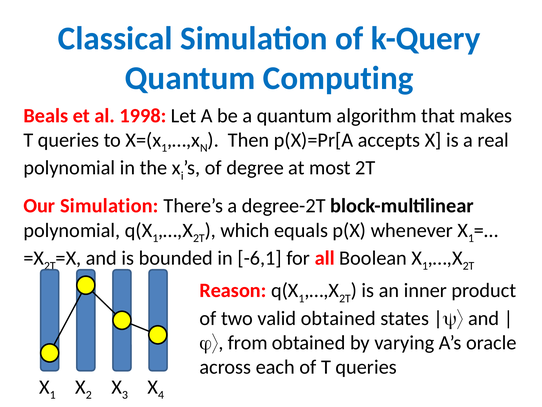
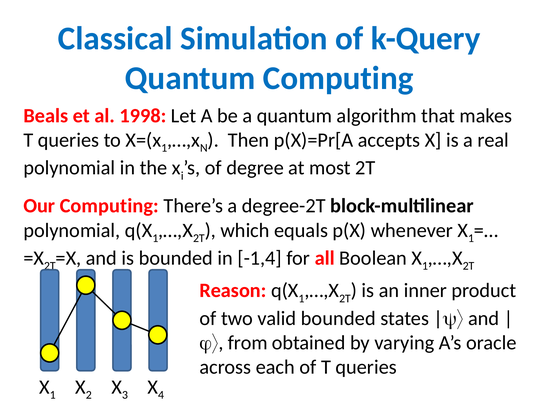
Our Simulation: Simulation -> Computing (109, 206)
-6,1: -6,1 -> -1,4 (260, 258)
valid obtained: obtained -> bounded (338, 318)
